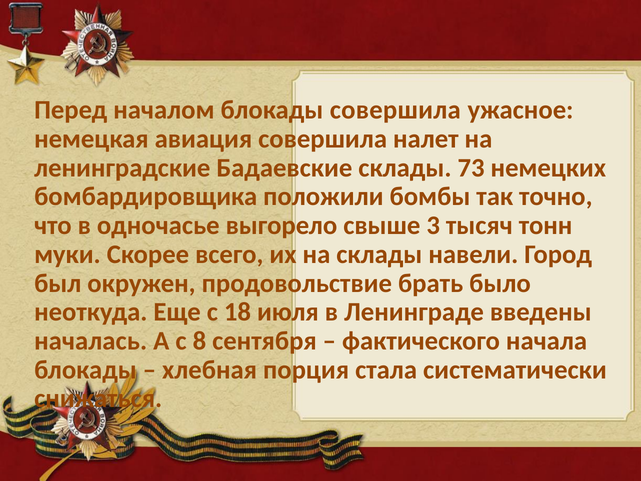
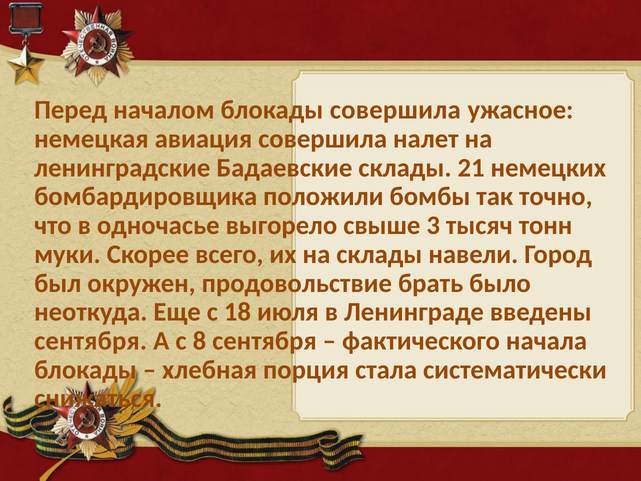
73: 73 -> 21 (471, 168)
началась: началась -> сентября (91, 341)
